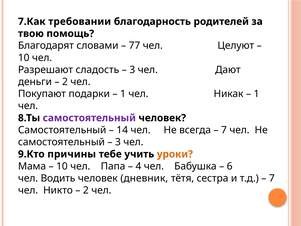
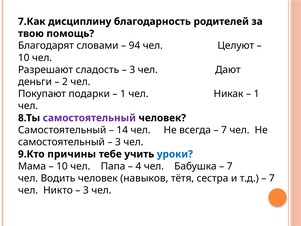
требовании: требовании -> дисциплину (80, 22)
77: 77 -> 94 (134, 46)
уроки colour: orange -> blue (175, 154)
6: 6 -> 7 (230, 166)
дневник: дневник -> навыков (144, 178)
2: 2 -> 3 (86, 190)
